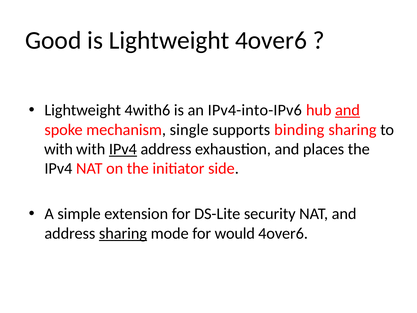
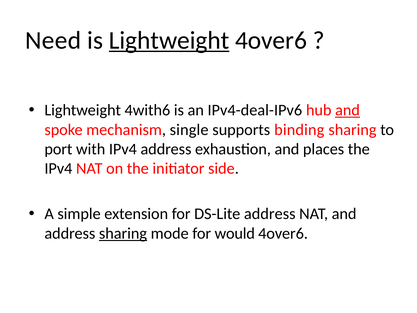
Good: Good -> Need (53, 40)
Lightweight underline: none -> present (169, 40)
IPv4-into-IPv6: IPv4-into-IPv6 -> IPv4-deal-IPv6 (255, 110)
with: with -> port (58, 149)
IPv4 underline: present -> none (123, 149)
DS-Lite security: security -> address (270, 214)
